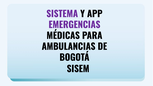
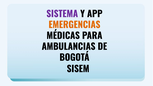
EMERGENCIAS colour: purple -> orange (74, 25)
